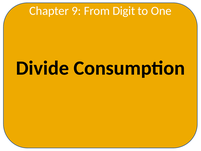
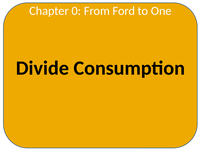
9: 9 -> 0 (76, 11)
Digit: Digit -> Ford (124, 11)
